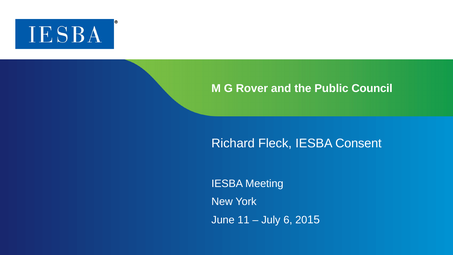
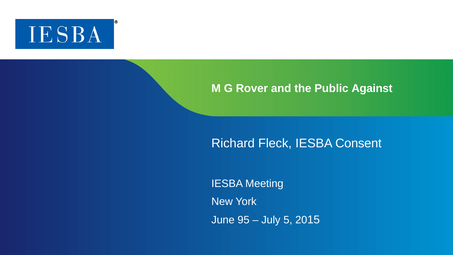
Council: Council -> Against (372, 88)
11: 11 -> 95 (244, 220)
6: 6 -> 5 (288, 220)
